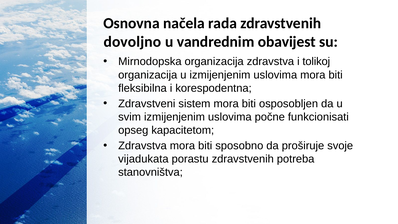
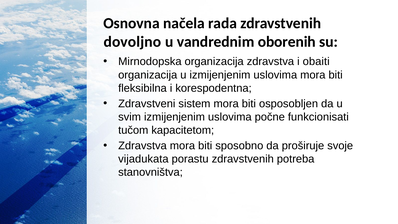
obavijest: obavijest -> oborenih (287, 42)
tolikoj: tolikoj -> obaiti (316, 62)
opseg: opseg -> tučom (133, 130)
